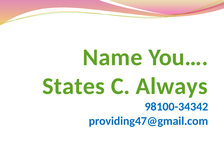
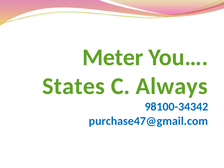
Name: Name -> Meter (113, 57)
providing47@gmail.com: providing47@gmail.com -> purchase47@gmail.com (148, 121)
